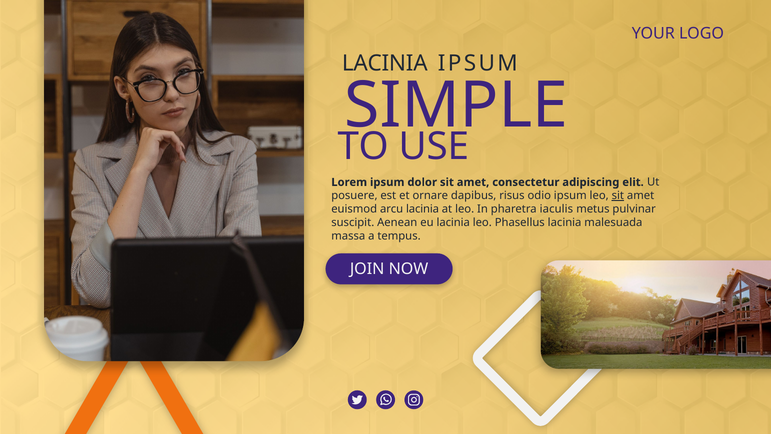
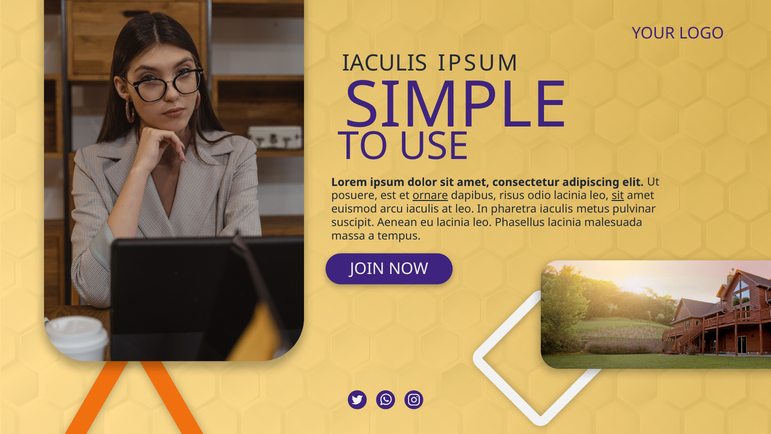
LACINIA: LACINIA -> IACULIS (385, 63)
ornare underline: none -> present (430, 196)
odio ipsum: ipsum -> lacinia (570, 196)
arcu lacinia: lacinia -> iaculis (422, 209)
